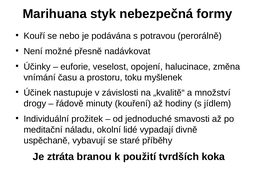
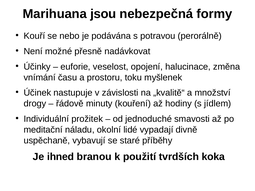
styk: styk -> jsou (103, 14)
ztráta: ztráta -> ihned (61, 157)
